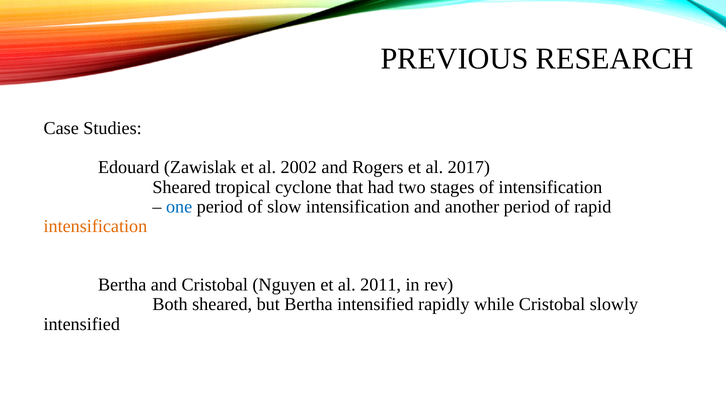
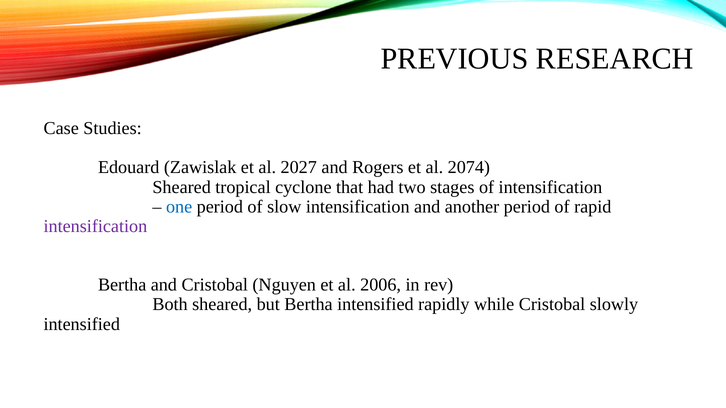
2002: 2002 -> 2027 (299, 168)
2017: 2017 -> 2074 (469, 168)
intensification colour: orange -> purple (95, 226)
2011: 2011 -> 2006 (381, 285)
